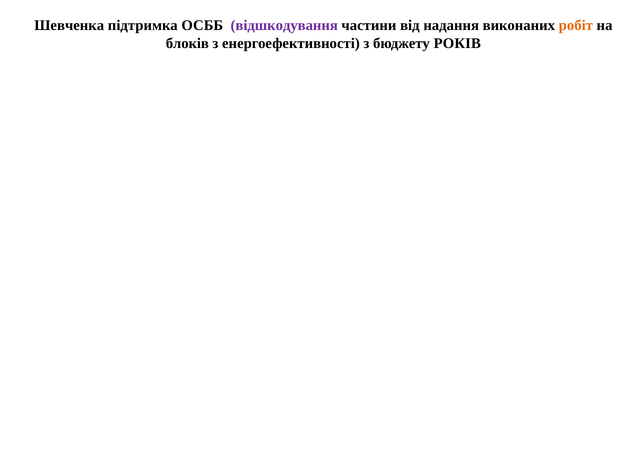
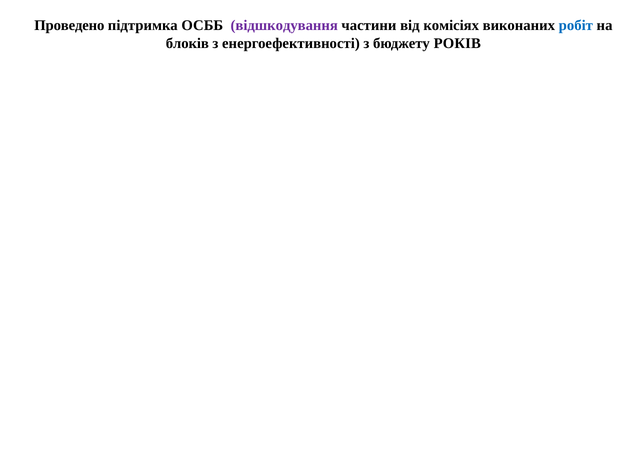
Шевченка: Шевченка -> Проведено (69, 26)
надання: надання -> комісіях (451, 26)
робіт colour: orange -> blue (576, 26)
